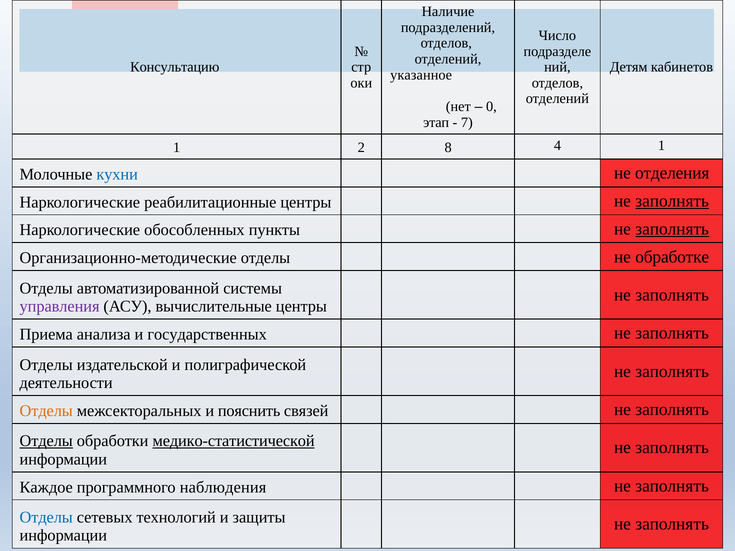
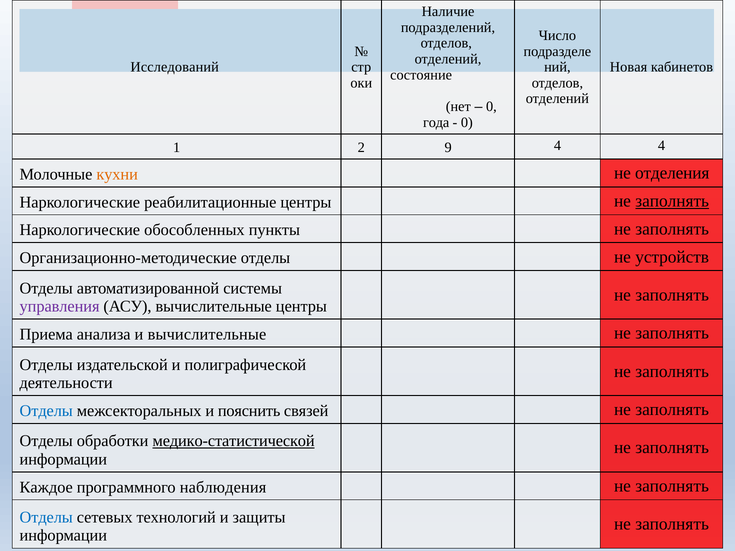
Консультацию: Консультацию -> Исследований (175, 67)
Детям: Детям -> Новая (629, 67)
указанное: указанное -> состояние (421, 75)
этап: этап -> года (436, 123)
7: 7 -> 0 (467, 123)
8: 8 -> 9 (448, 148)
4 1: 1 -> 4 (661, 146)
кухни colour: blue -> orange (117, 174)
заполнять underline: present -> none (672, 229)
обработке: обработке -> устройств (672, 257)
и государственных: государственных -> вычислительные (207, 335)
Отделы colour: orange -> blue (46, 411)
Отделы underline: present -> none (46, 441)
